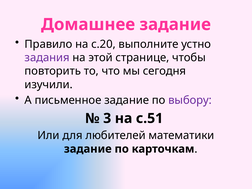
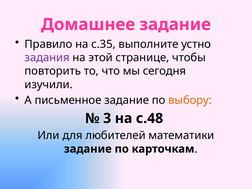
с.20: с.20 -> с.35 (103, 44)
выбору colour: purple -> orange (190, 100)
с.51: с.51 -> с.48 (150, 118)
